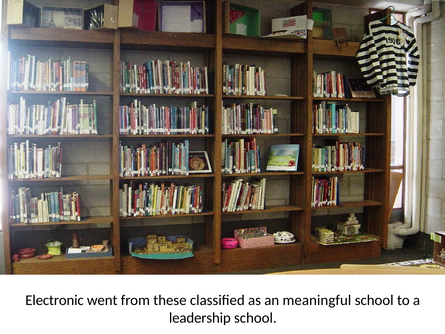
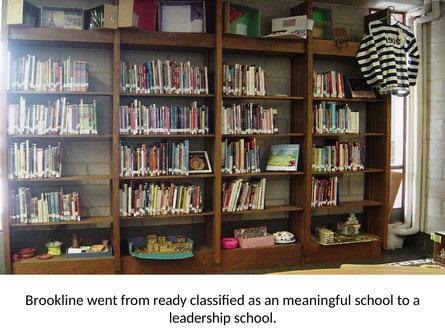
Electronic: Electronic -> Brookline (54, 300)
these: these -> ready (170, 300)
